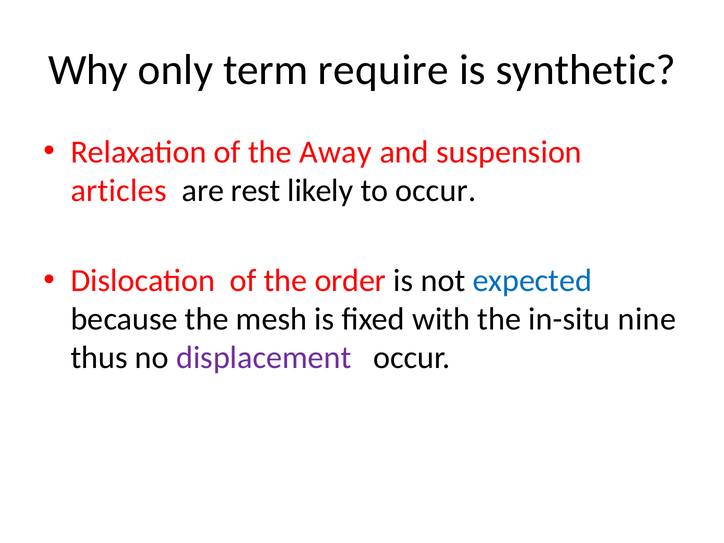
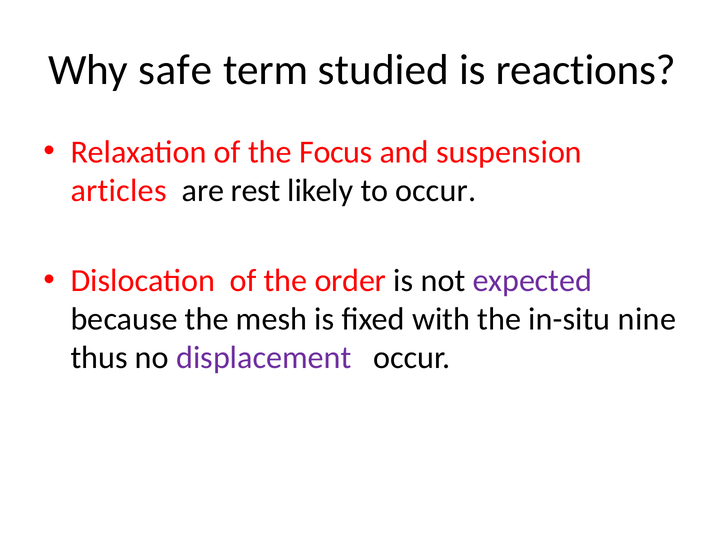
only: only -> safe (175, 70)
require: require -> studied (384, 70)
synthetic: synthetic -> reactions (586, 70)
Away: Away -> Focus (336, 152)
expected colour: blue -> purple (532, 281)
